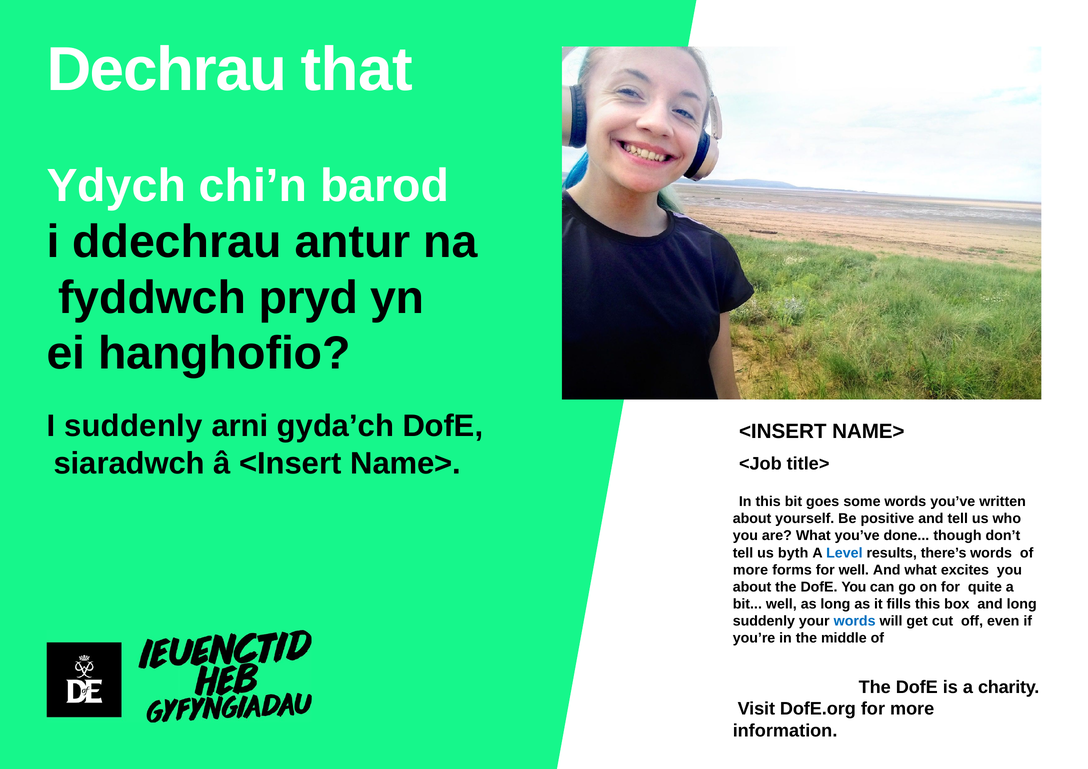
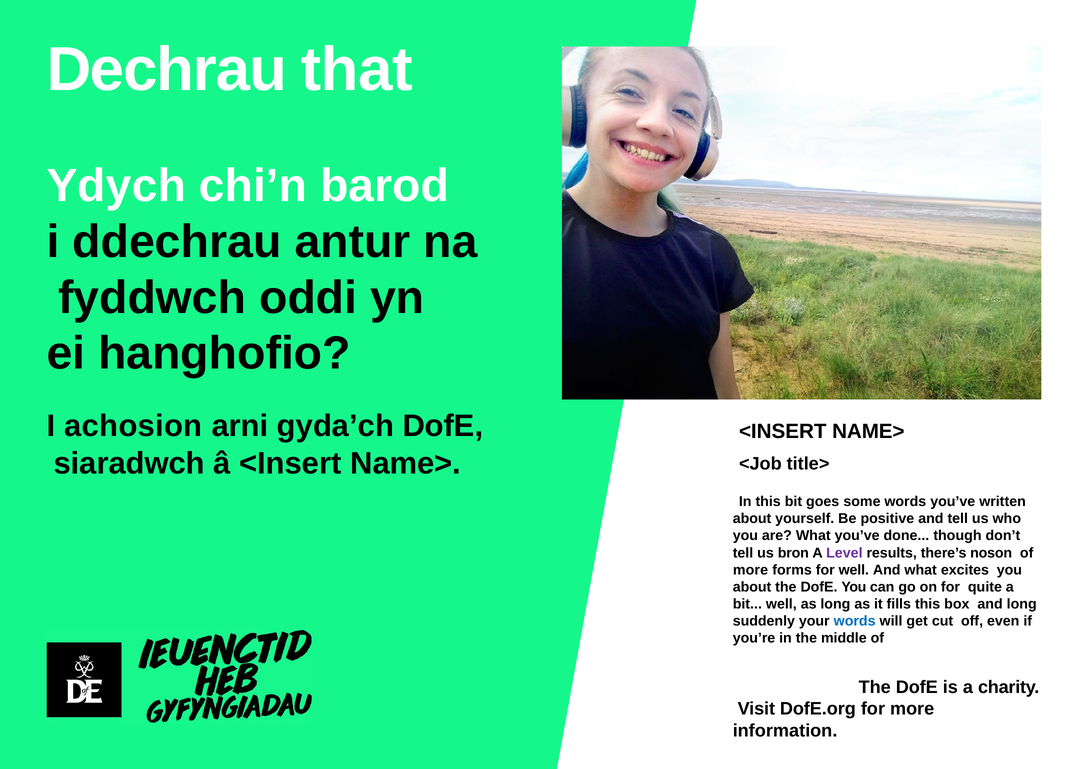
pryd: pryd -> oddi (308, 298)
I suddenly: suddenly -> achosion (133, 426)
byth: byth -> bron (793, 553)
Level colour: blue -> purple (844, 553)
there’s words: words -> noson (991, 553)
